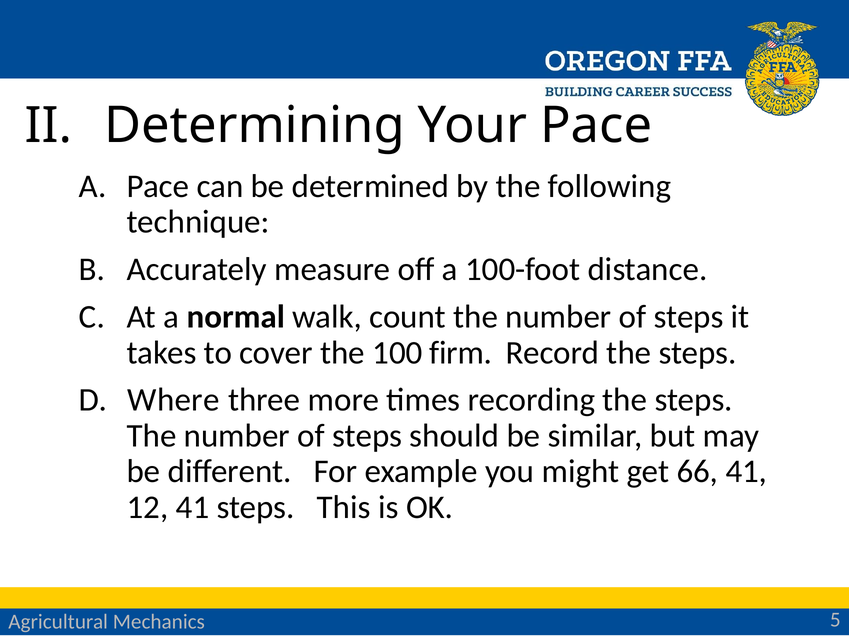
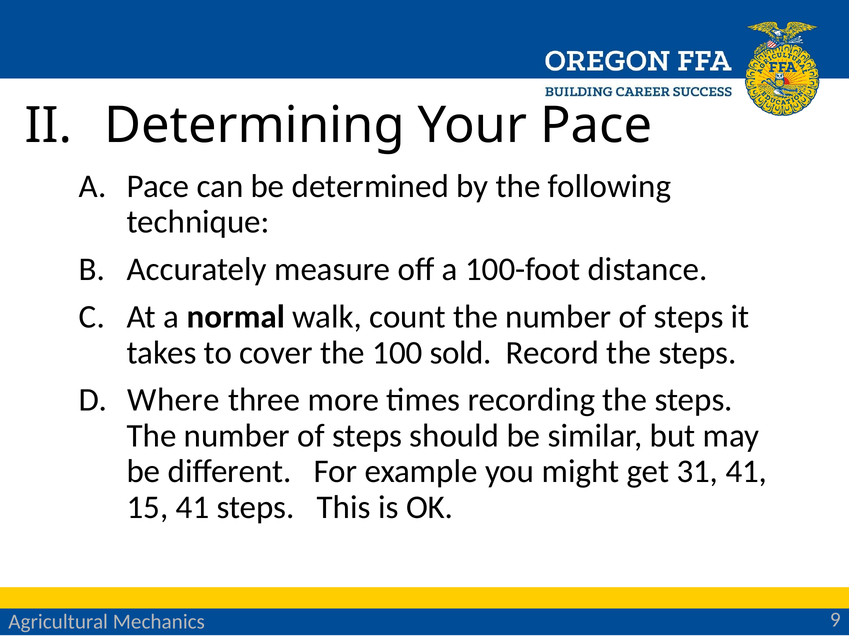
firm: firm -> sold (461, 352)
66: 66 -> 31 (697, 471)
12: 12 -> 15 (148, 507)
5: 5 -> 9 (835, 620)
